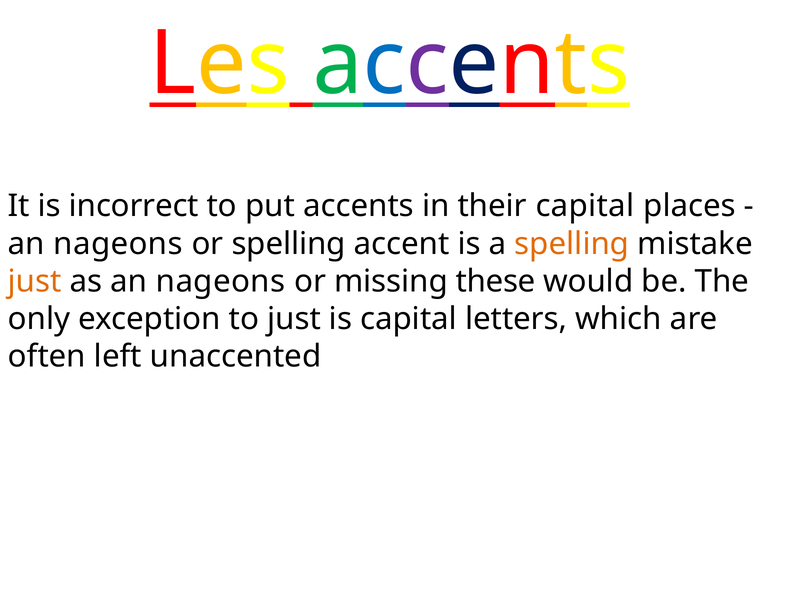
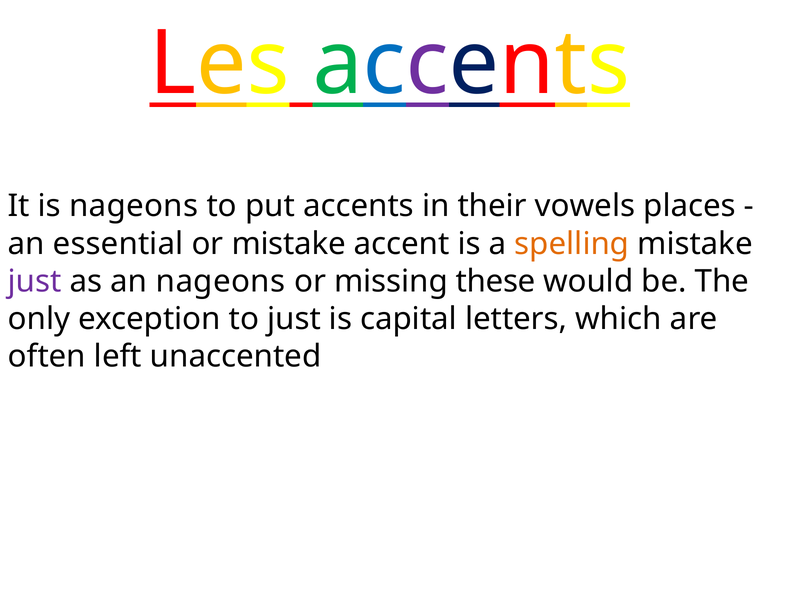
is incorrect: incorrect -> nageons (134, 206)
their capital: capital -> vowels (585, 206)
nageons: nageons -> essential (118, 244)
or spelling: spelling -> mistake (289, 244)
just colour: orange -> purple (35, 282)
